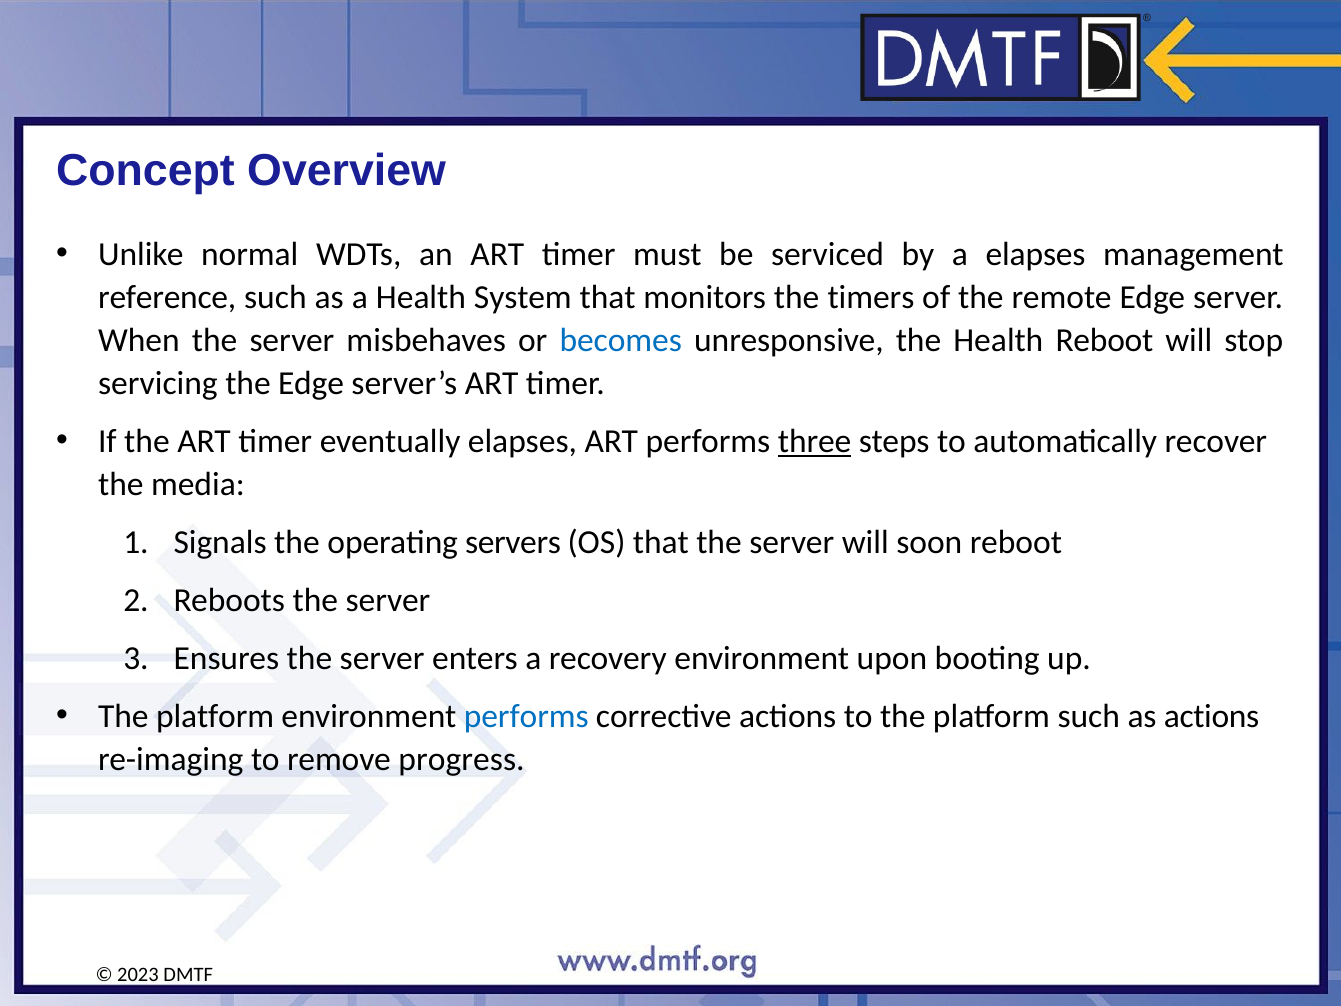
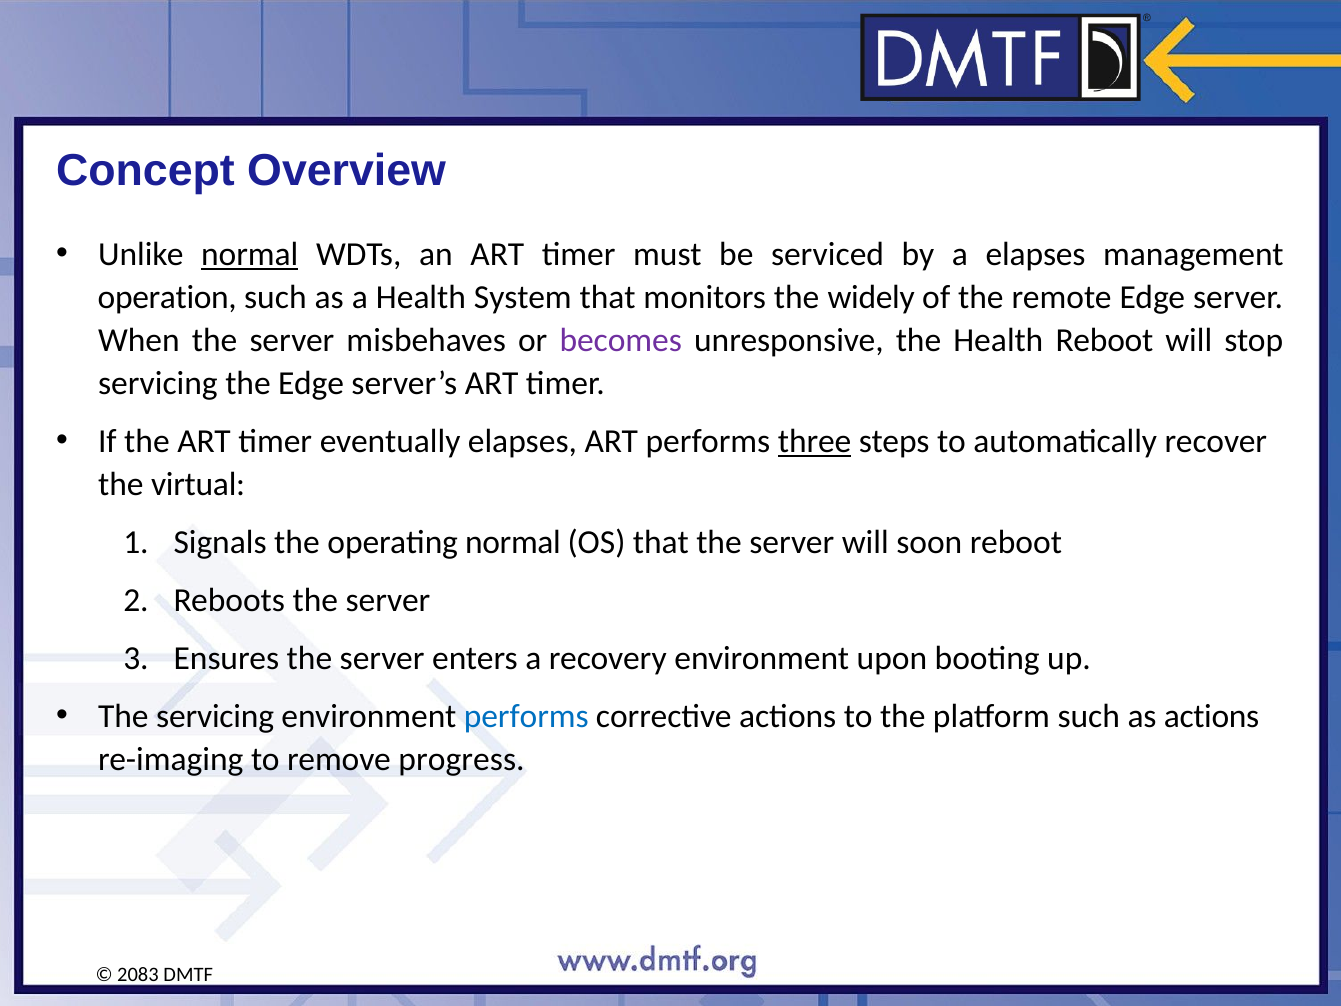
normal underline: none -> present (250, 255)
reference: reference -> operation (167, 298)
timers: timers -> widely (871, 298)
becomes colour: blue -> purple (621, 341)
media: media -> virtual (198, 485)
operating servers: servers -> normal (513, 543)
platform: platform -> servicing (215, 716)
2023: 2023 -> 2083 (138, 974)
